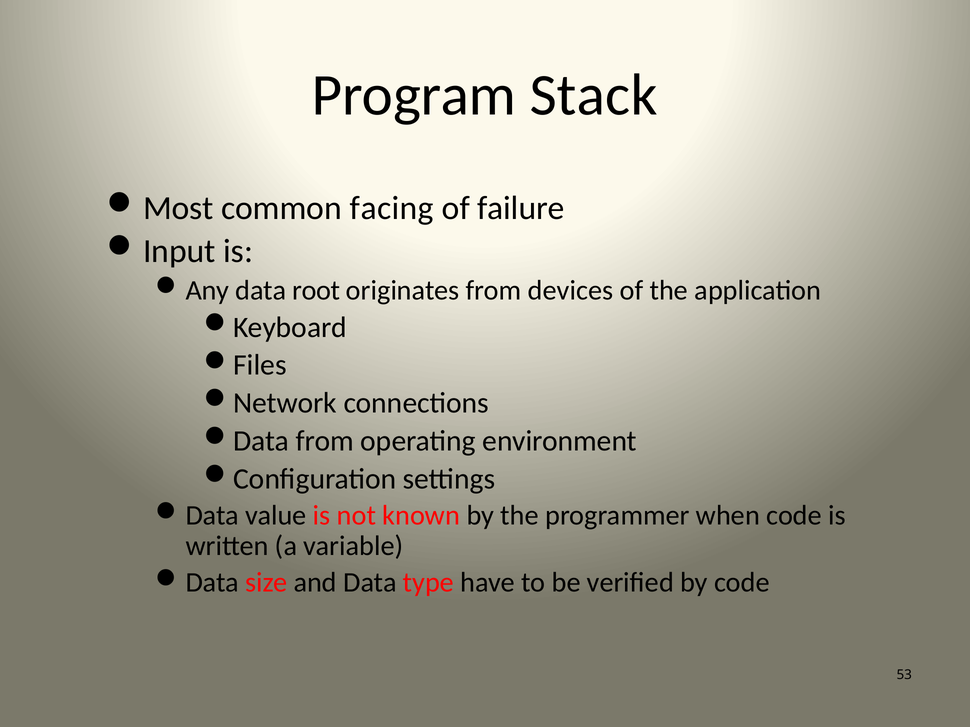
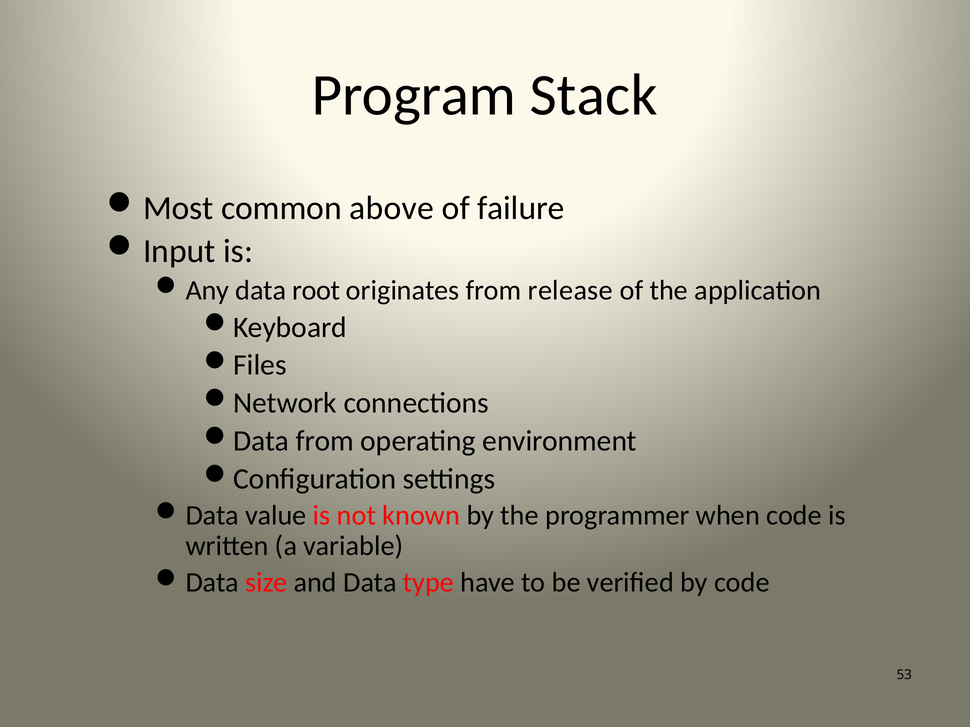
facing: facing -> above (392, 208)
devices: devices -> release (570, 290)
